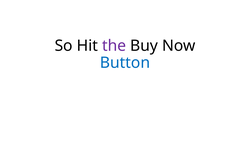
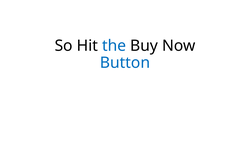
the colour: purple -> blue (114, 46)
